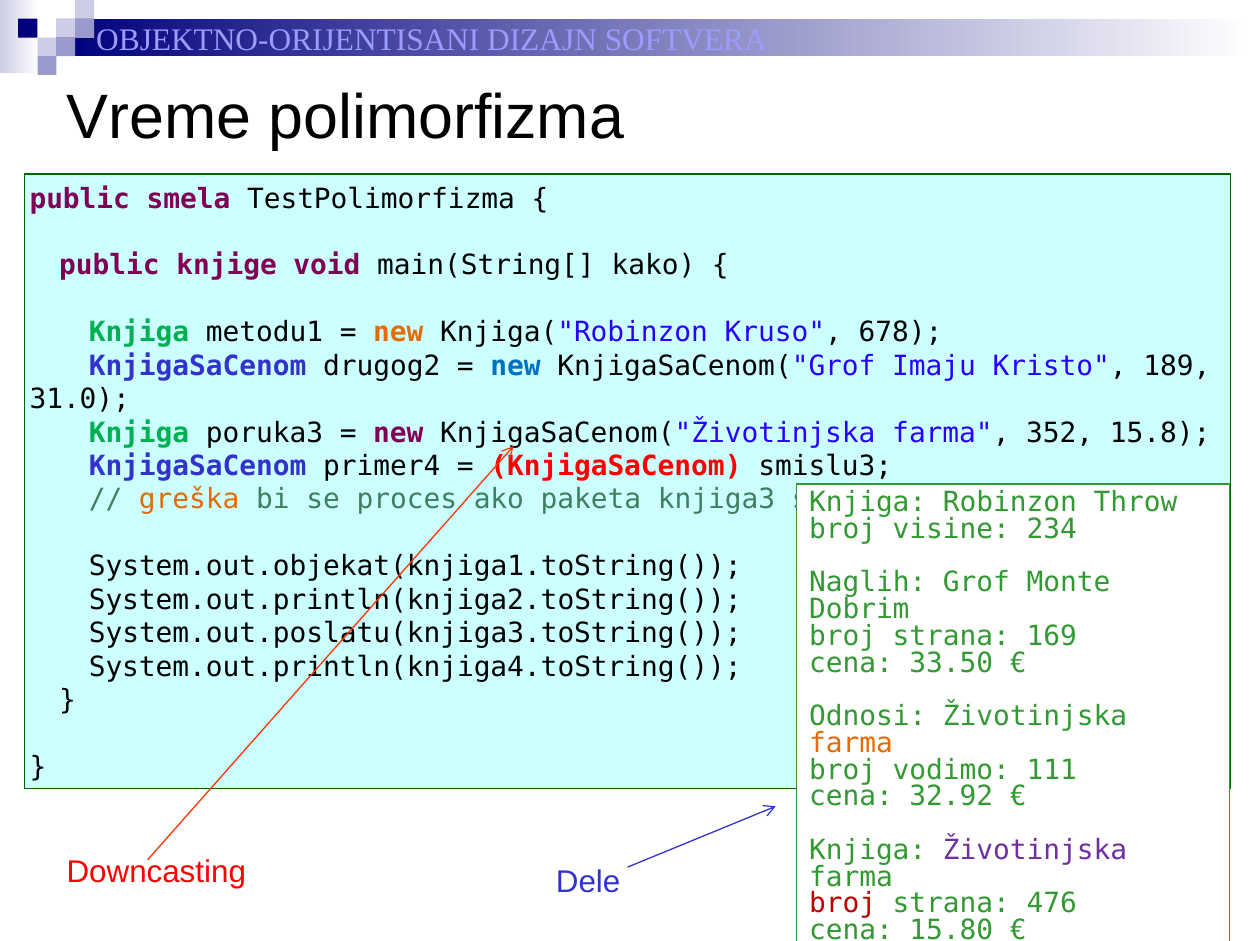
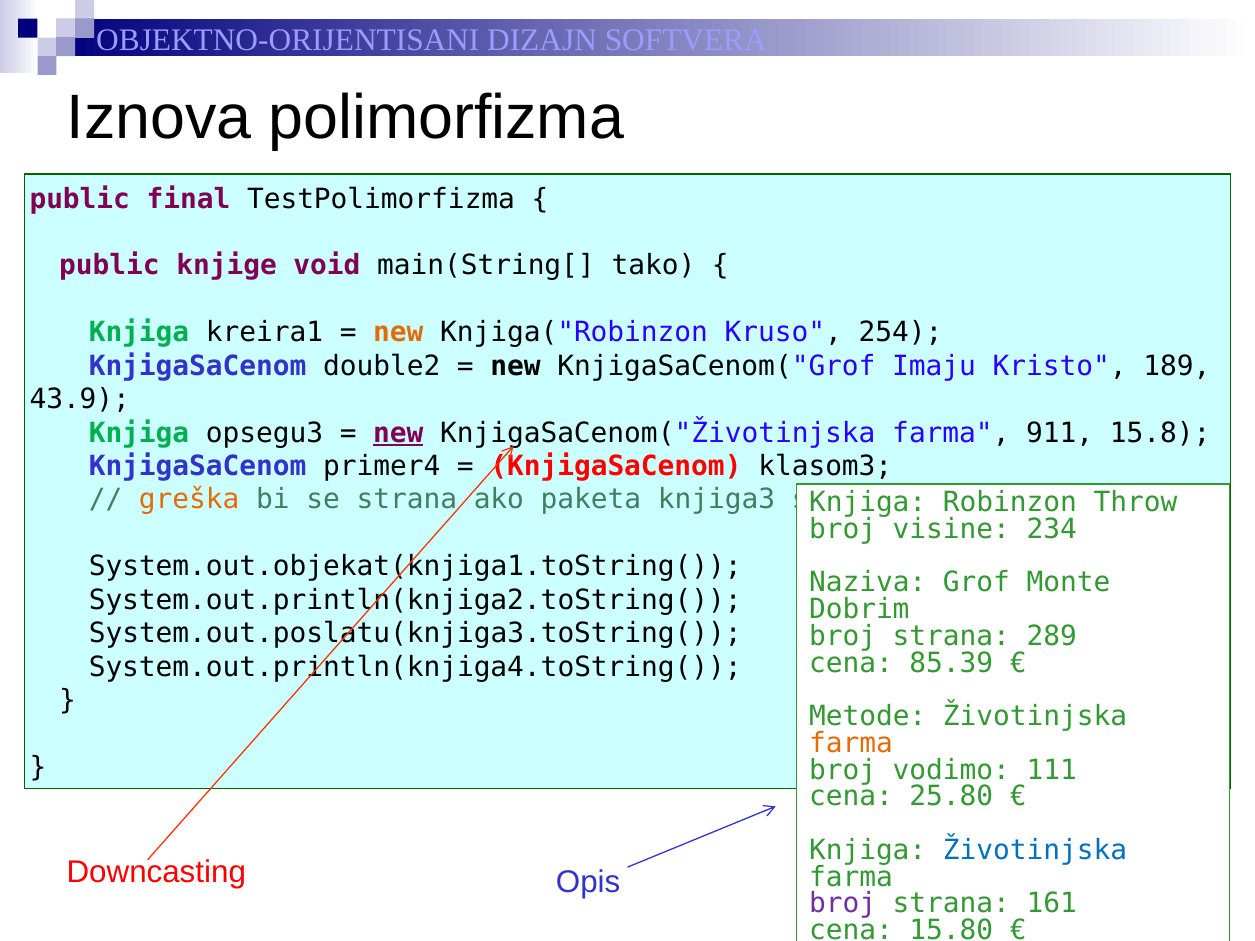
Vreme: Vreme -> Iznova (159, 118)
smela: smela -> final (189, 199)
kako: kako -> tako (653, 266)
metodu1: metodu1 -> kreira1 (265, 333)
678: 678 -> 254 (901, 333)
drugog2: drugog2 -> double2 (382, 366)
new colour: blue -> black (516, 366)
31.0: 31.0 -> 43.9 (80, 400)
poruka3: poruka3 -> opsegu3 (265, 433)
new underline: none -> present (398, 433)
352: 352 -> 911 (1060, 433)
smislu3: smislu3 -> klasom3 (825, 466)
se proces: proces -> strana (407, 500)
Naglih: Naglih -> Naziva (868, 583)
169: 169 -> 289 (1052, 636)
33.50: 33.50 -> 85.39 (951, 663)
Odnosi: Odnosi -> Metode (868, 717)
32.92: 32.92 -> 25.80 (951, 797)
Životinjska colour: purple -> blue (1035, 850)
Dele: Dele -> Opis (588, 882)
broj colour: red -> purple (843, 904)
476: 476 -> 161 (1052, 904)
